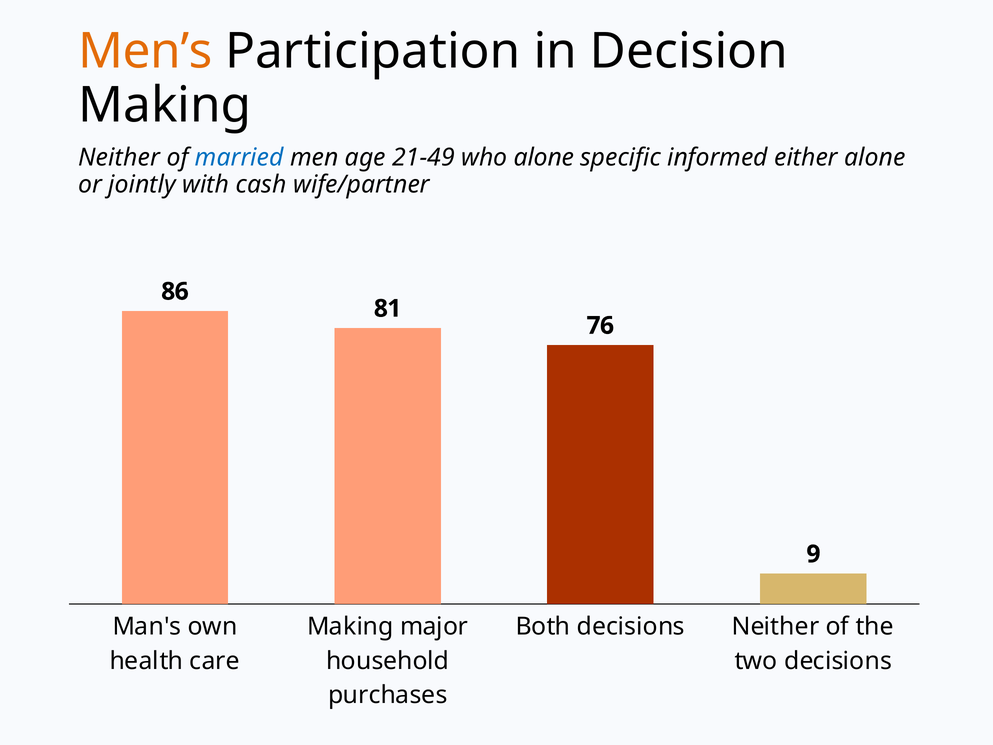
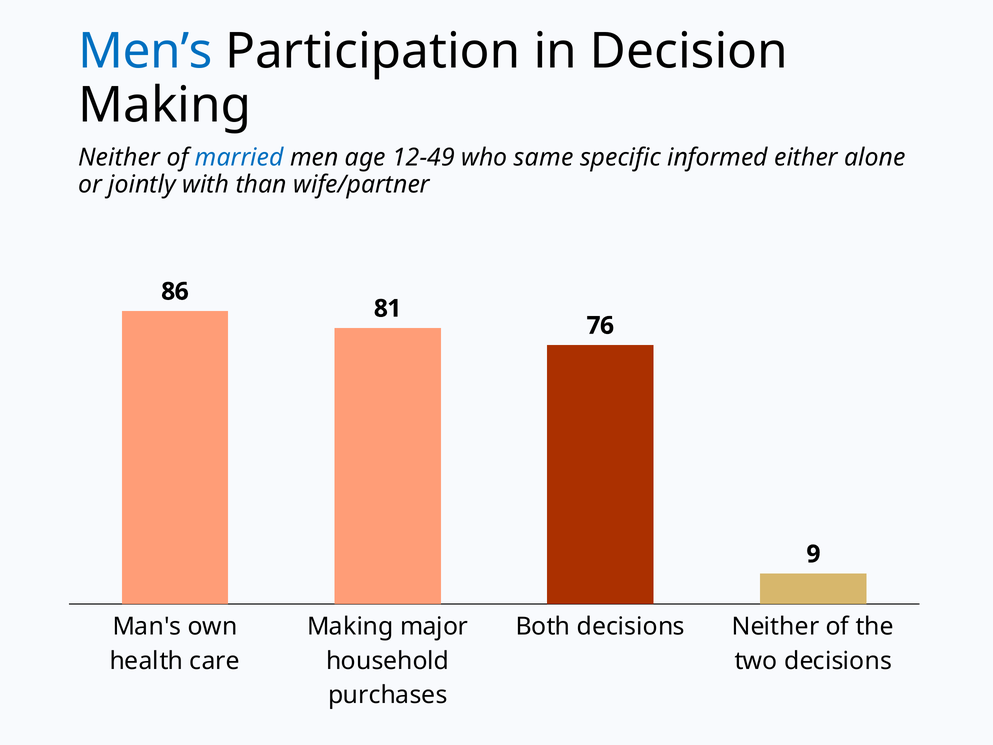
Men’s colour: orange -> blue (145, 52)
21-49: 21-49 -> 12-49 (423, 158)
who alone: alone -> same (544, 158)
cash: cash -> than (261, 185)
